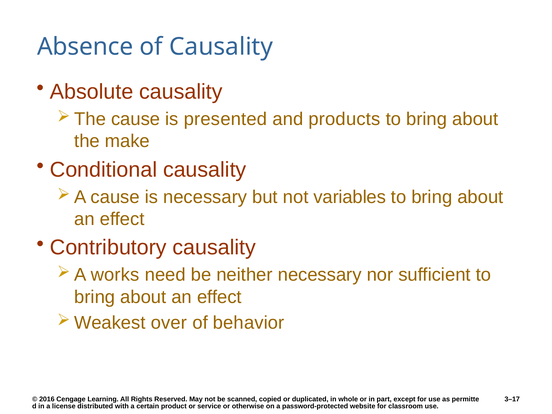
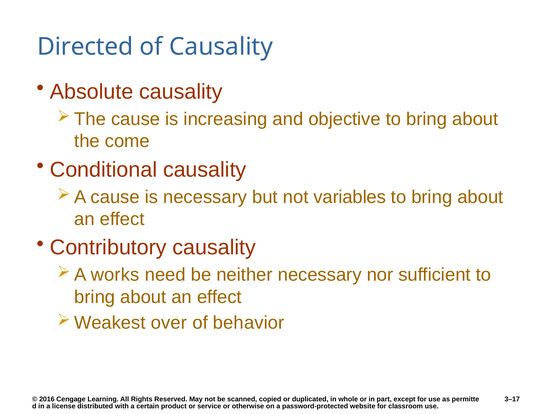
Absence: Absence -> Directed (85, 47)
presented: presented -> increasing (226, 119)
products: products -> objective (345, 119)
make: make -> come (127, 141)
